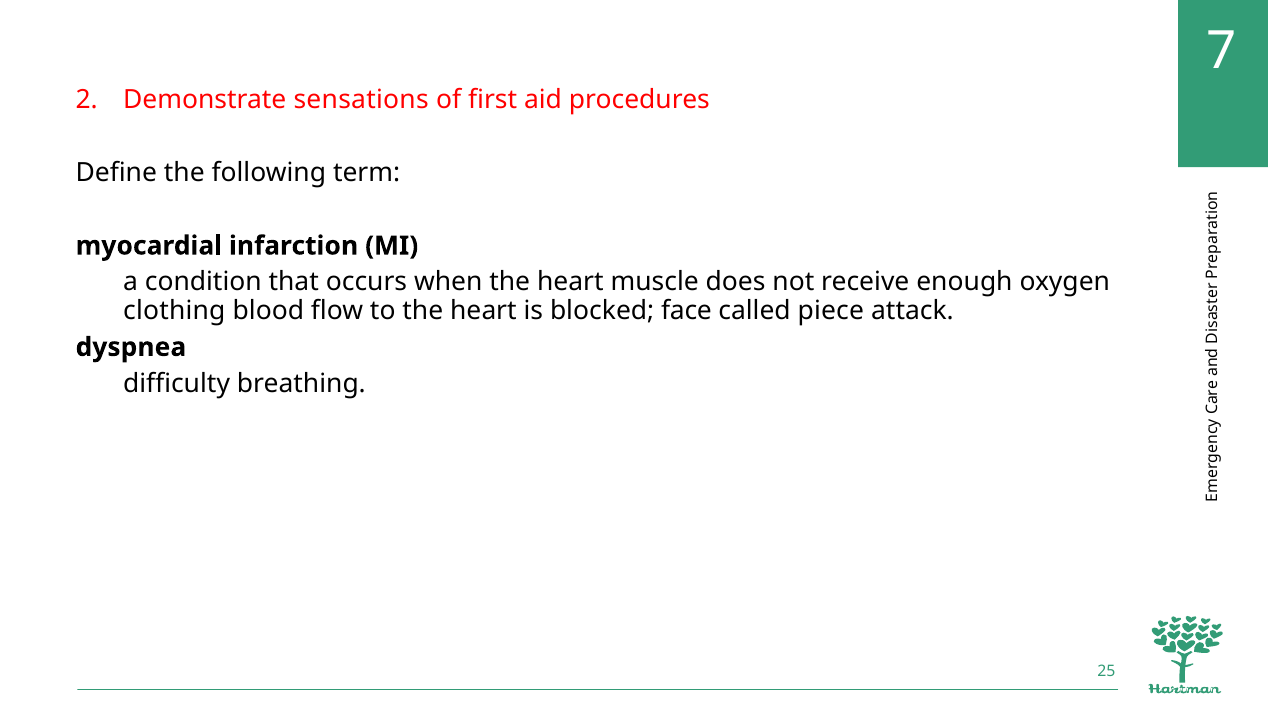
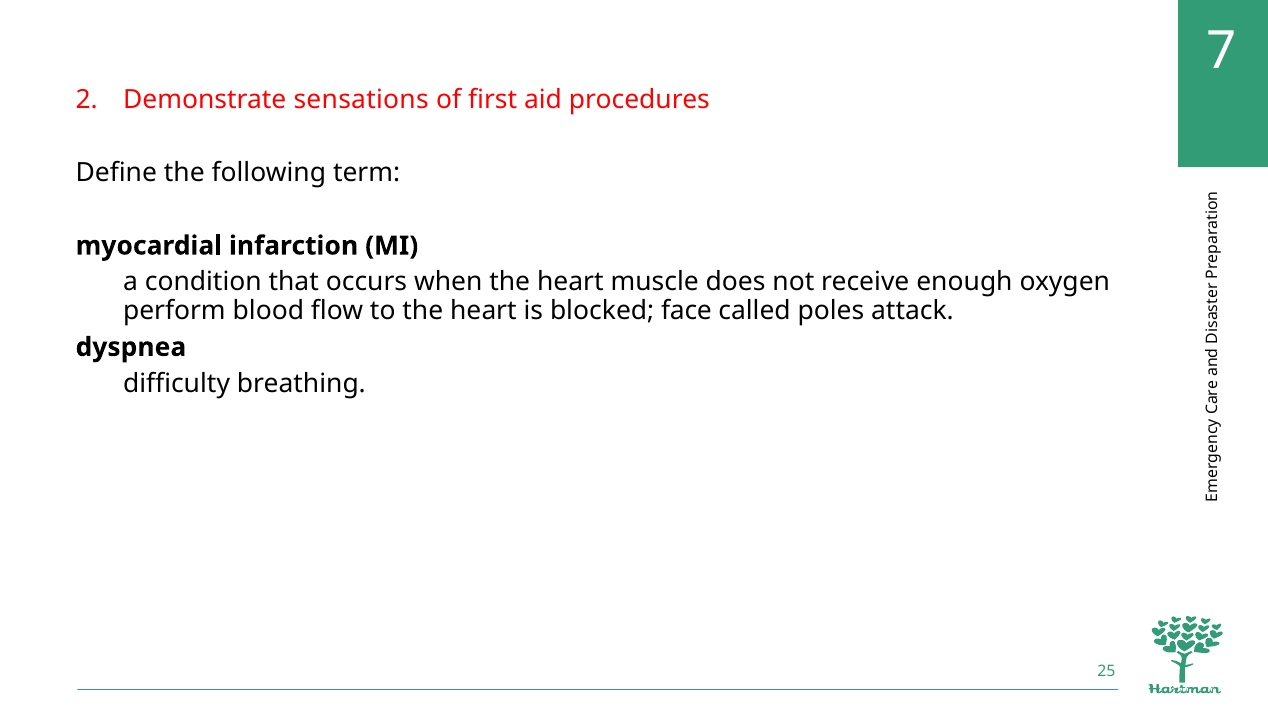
clothing: clothing -> perform (174, 311)
piece: piece -> poles (831, 311)
